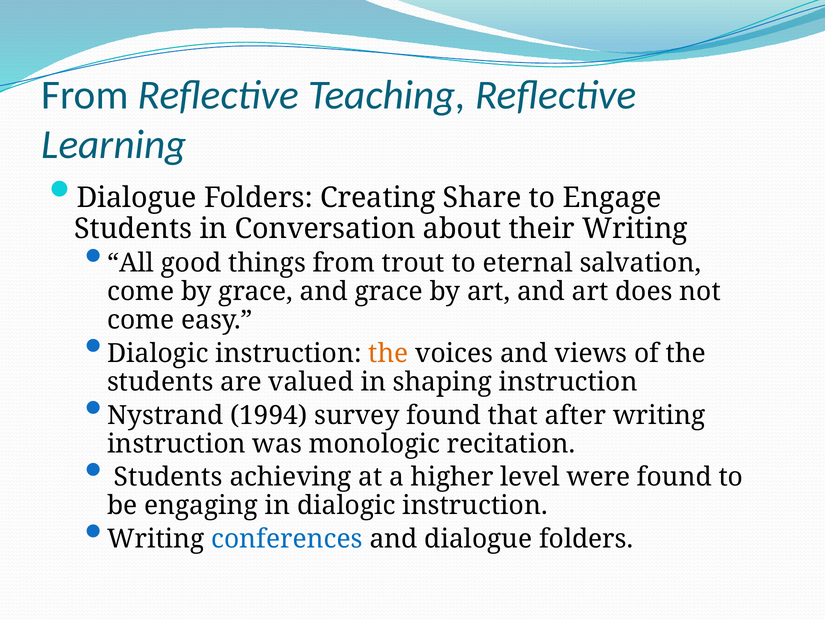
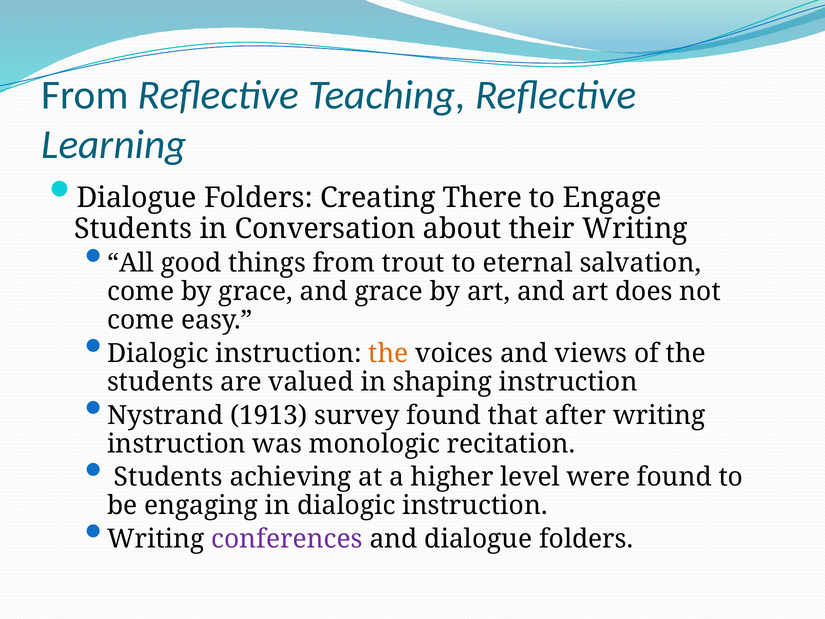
Share: Share -> There (482, 198)
1994: 1994 -> 1913 (269, 415)
conferences colour: blue -> purple (287, 539)
